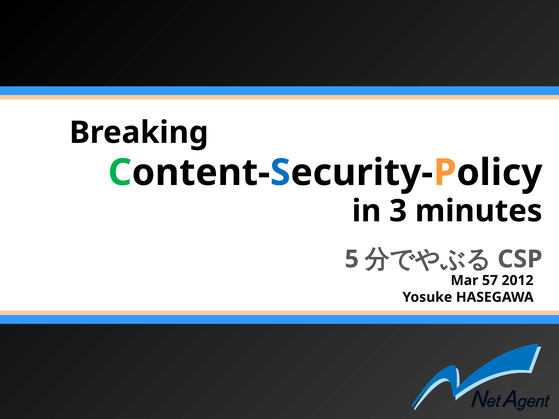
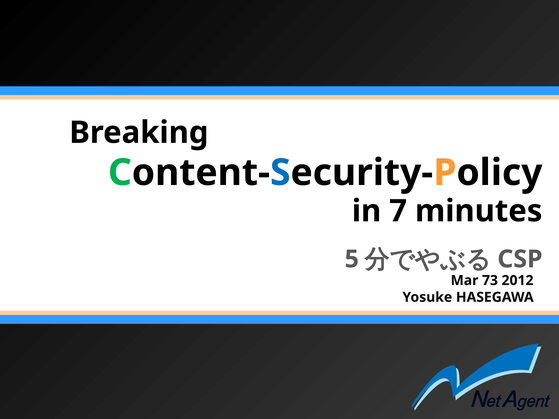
3: 3 -> 7 (398, 211)
57: 57 -> 73 (490, 281)
